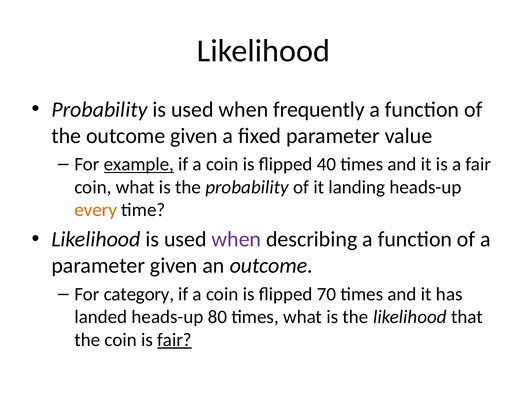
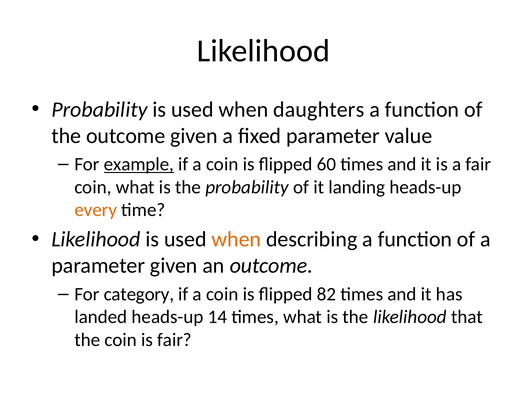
frequently: frequently -> daughters (319, 110)
40: 40 -> 60 (327, 164)
when colour: purple -> orange (236, 240)
70: 70 -> 82 (327, 294)
80: 80 -> 14 (217, 317)
fair underline: present -> none (174, 340)
